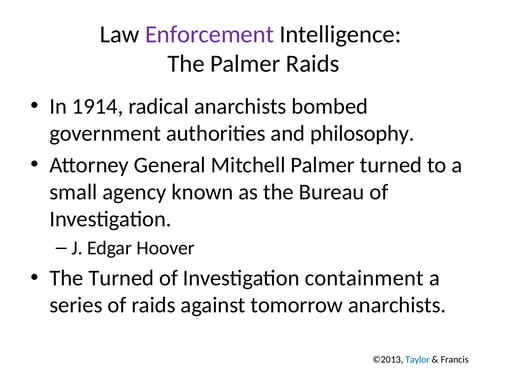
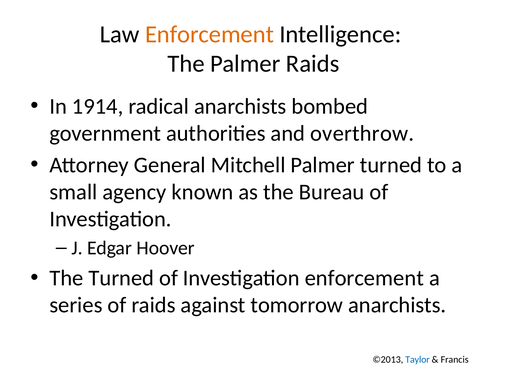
Enforcement colour: purple -> orange (209, 34)
philosophy: philosophy -> overthrow (362, 133)
Investigation containment: containment -> enforcement (364, 278)
